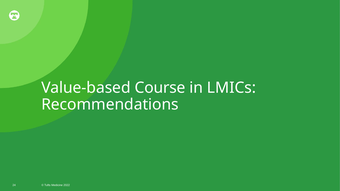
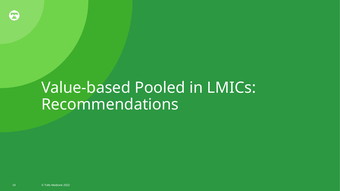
Course: Course -> Pooled (160, 88)
